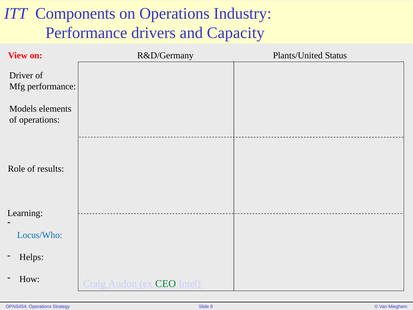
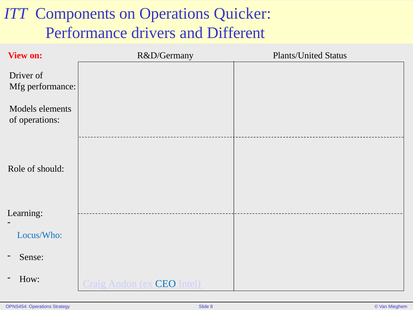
Industry: Industry -> Quicker (242, 14)
Capacity: Capacity -> Different (236, 33)
results: results -> should (51, 169)
Helps: Helps -> Sense (32, 257)
CEO colour: green -> blue (166, 283)
